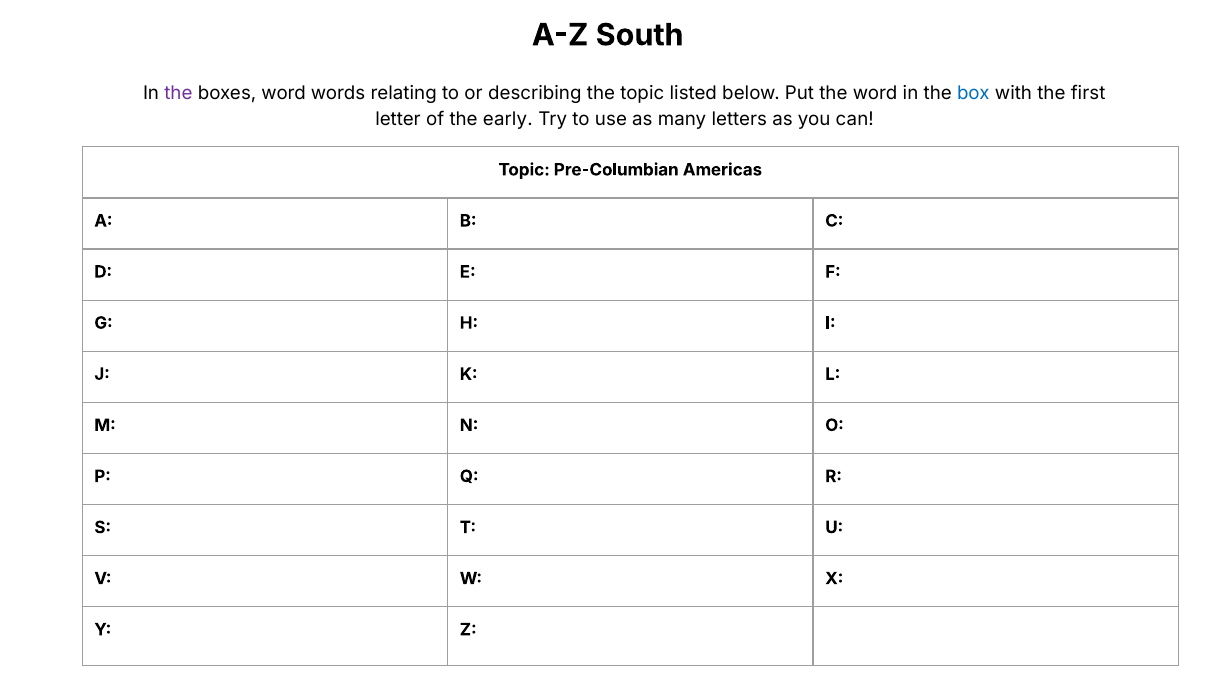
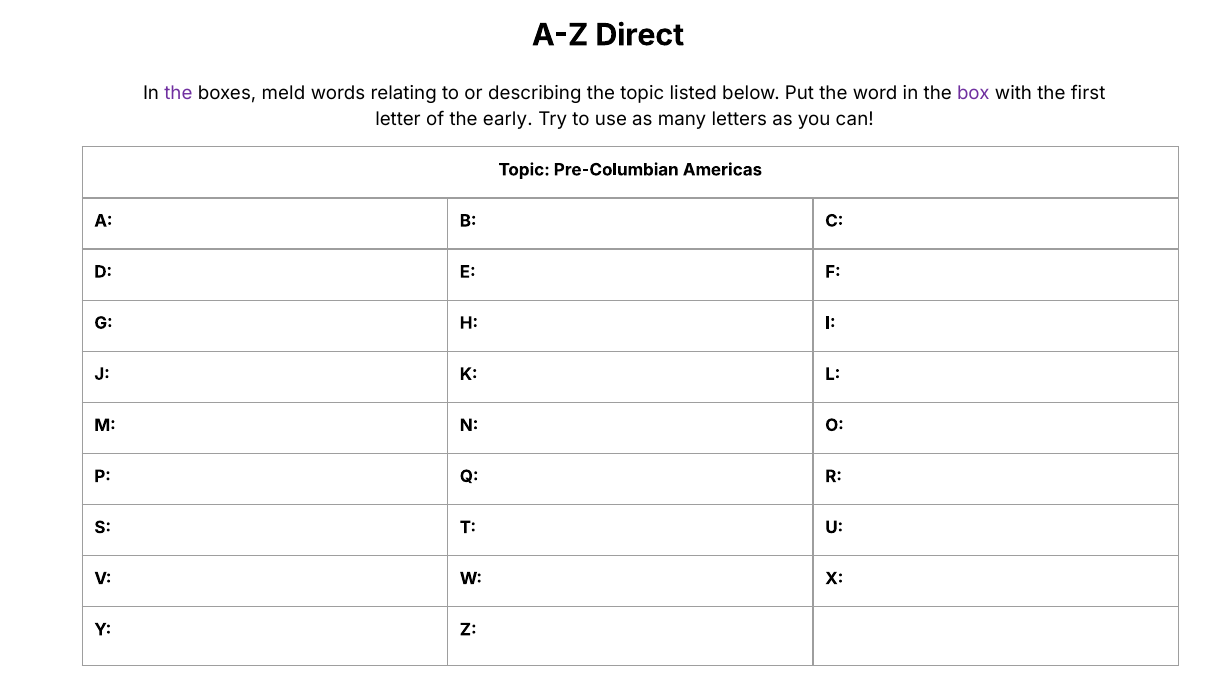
South: South -> Direct (640, 35)
boxes word: word -> meld (284, 93)
box colour: blue -> purple (973, 93)
